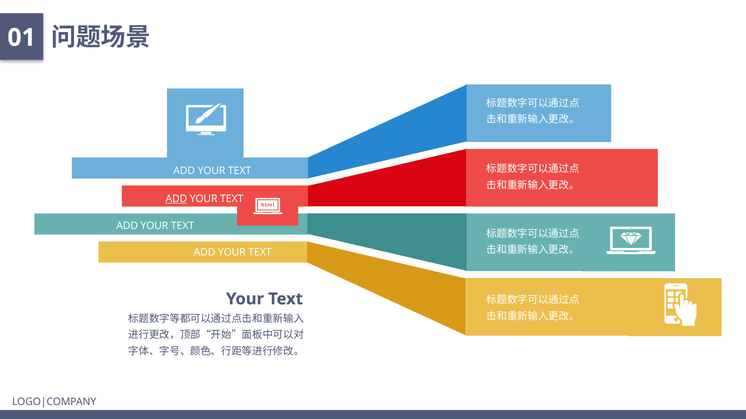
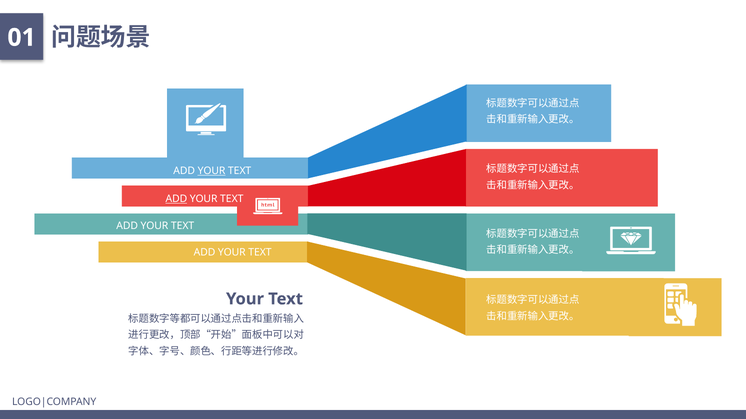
YOUR underline: none -> present (212, 171)
